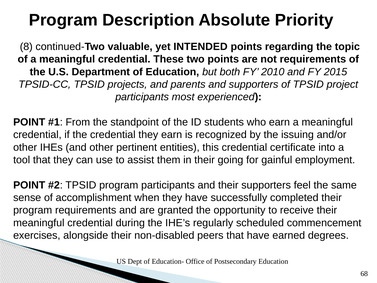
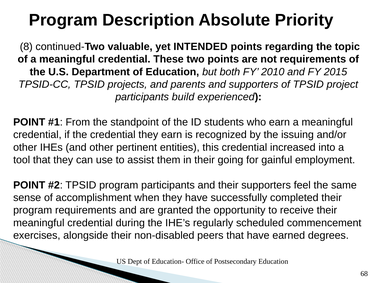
most: most -> build (183, 97)
certificate: certificate -> increased (293, 147)
